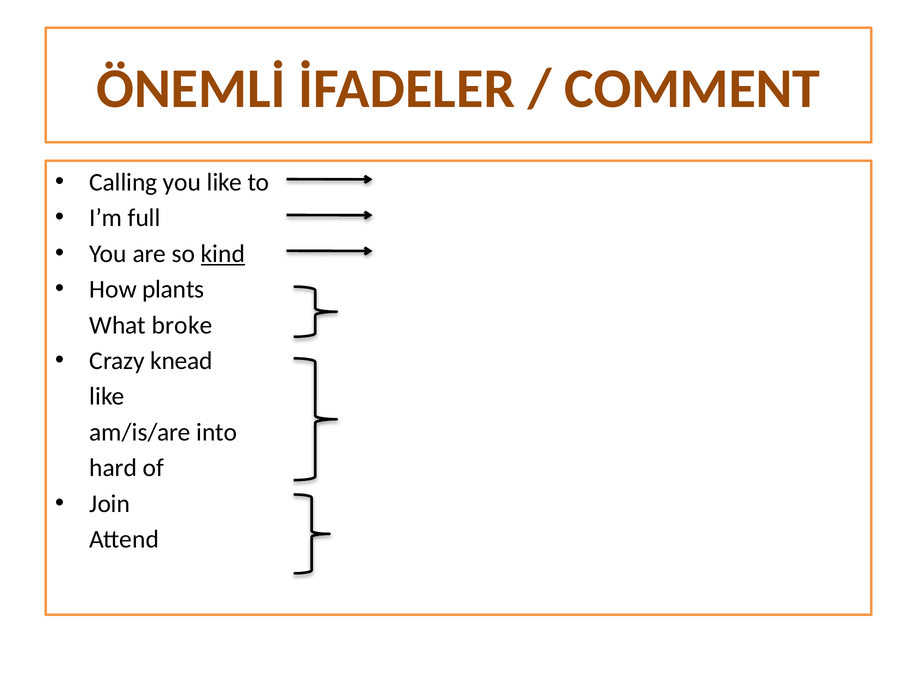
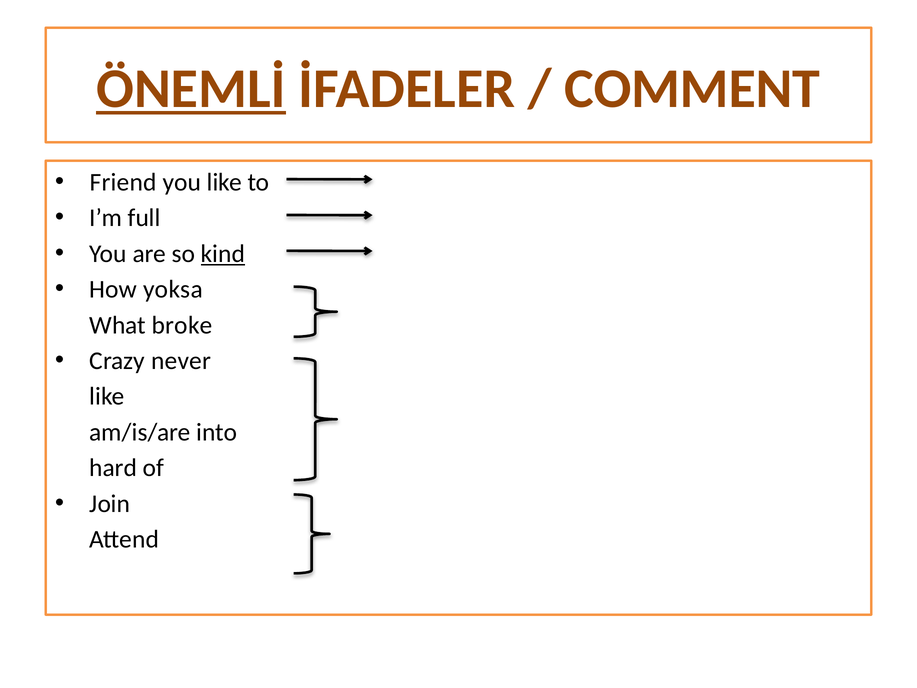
ÖNEMLİ underline: none -> present (191, 89)
Calling: Calling -> Friend (123, 182)
plants: plants -> yoksa (173, 289)
knead: knead -> never (181, 361)
